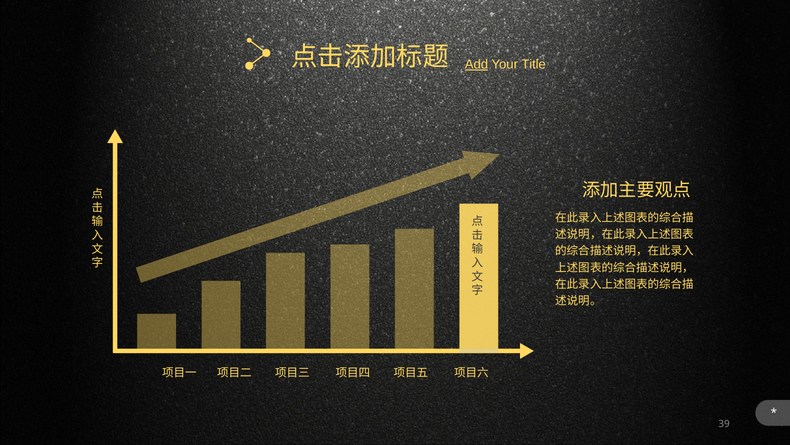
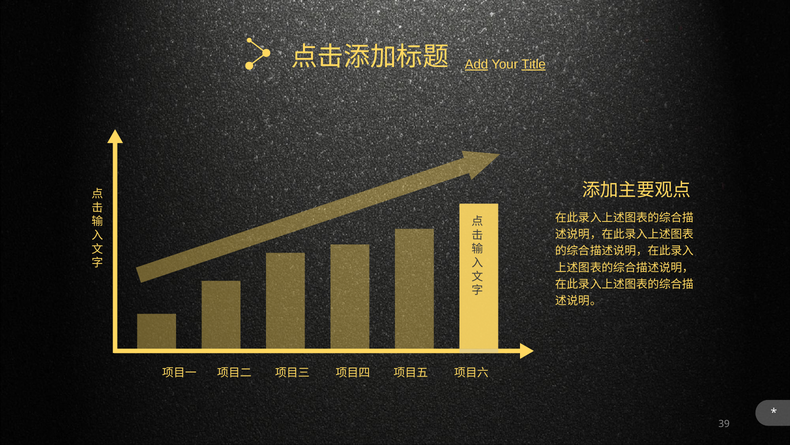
Title underline: none -> present (534, 64)
